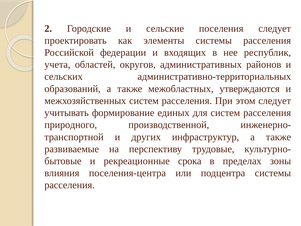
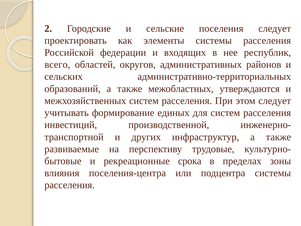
учета: учета -> всего (57, 65)
природного: природного -> инвестиций (71, 125)
